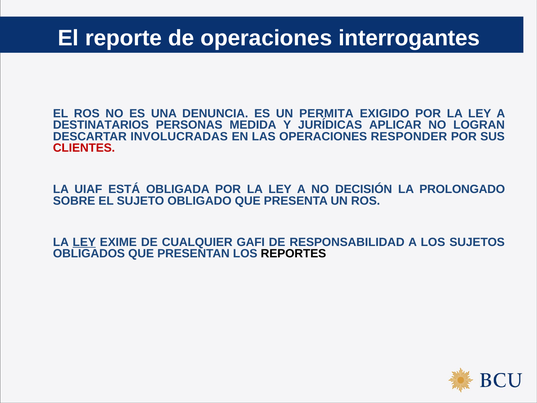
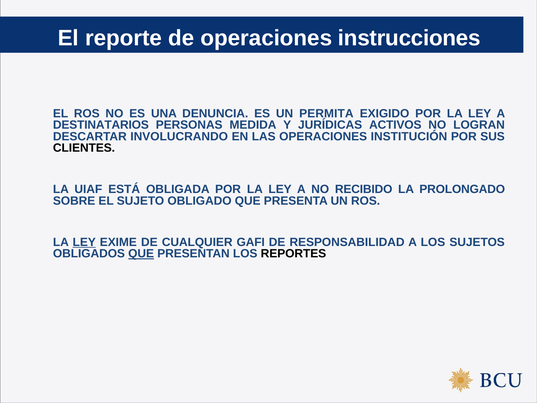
interrogantes: interrogantes -> instrucciones (409, 38)
APLICAR: APLICAR -> ACTIVOS (395, 125)
INVOLUCRADAS: INVOLUCRADAS -> INVOLUCRANDO (179, 136)
RESPONDER: RESPONDER -> INSTITUCIÓN (409, 136)
CLIENTES colour: red -> black (84, 148)
DECISIÓN: DECISIÓN -> RECIBIDO (364, 189)
QUE underline: none -> present (141, 254)
